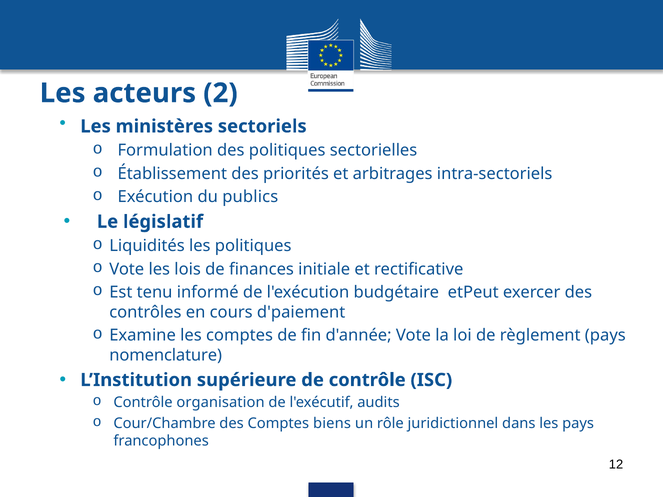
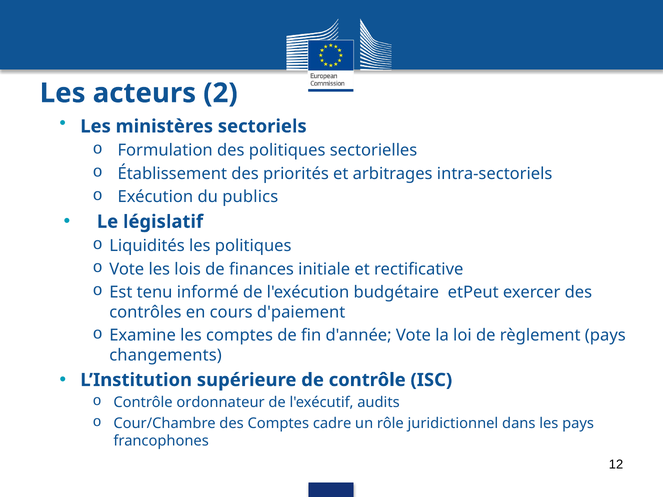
nomenclature: nomenclature -> changements (166, 355)
organisation: organisation -> ordonnateur (221, 403)
biens: biens -> cadre (332, 423)
